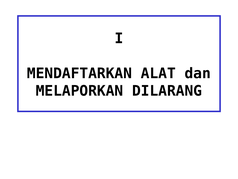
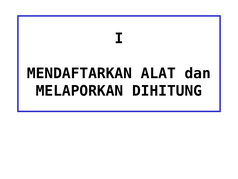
DILARANG: DILARANG -> DIHITUNG (167, 91)
